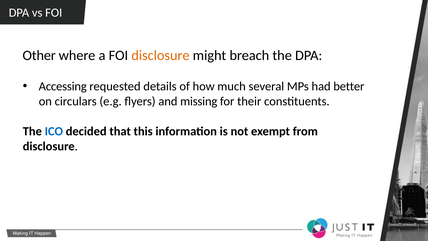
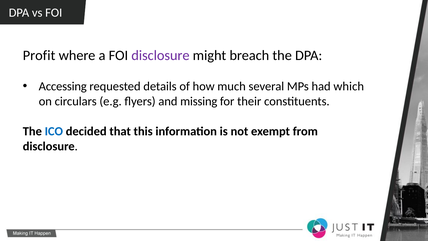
Other: Other -> Profit (39, 55)
disclosure colour: orange -> purple (160, 55)
better: better -> which (349, 86)
